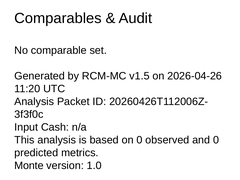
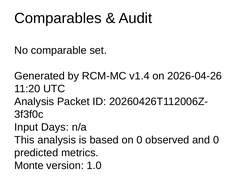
v1.5: v1.5 -> v1.4 (139, 76)
Cash: Cash -> Days (55, 127)
